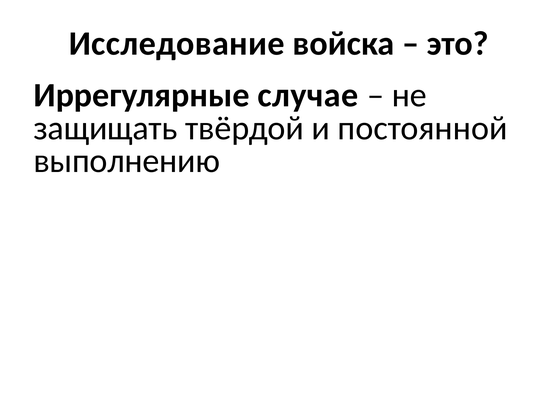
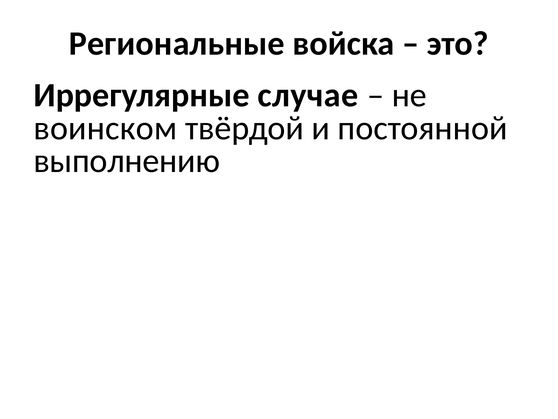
Исследование: Исследование -> Региональные (177, 43)
защищать: защищать -> воинском (105, 128)
